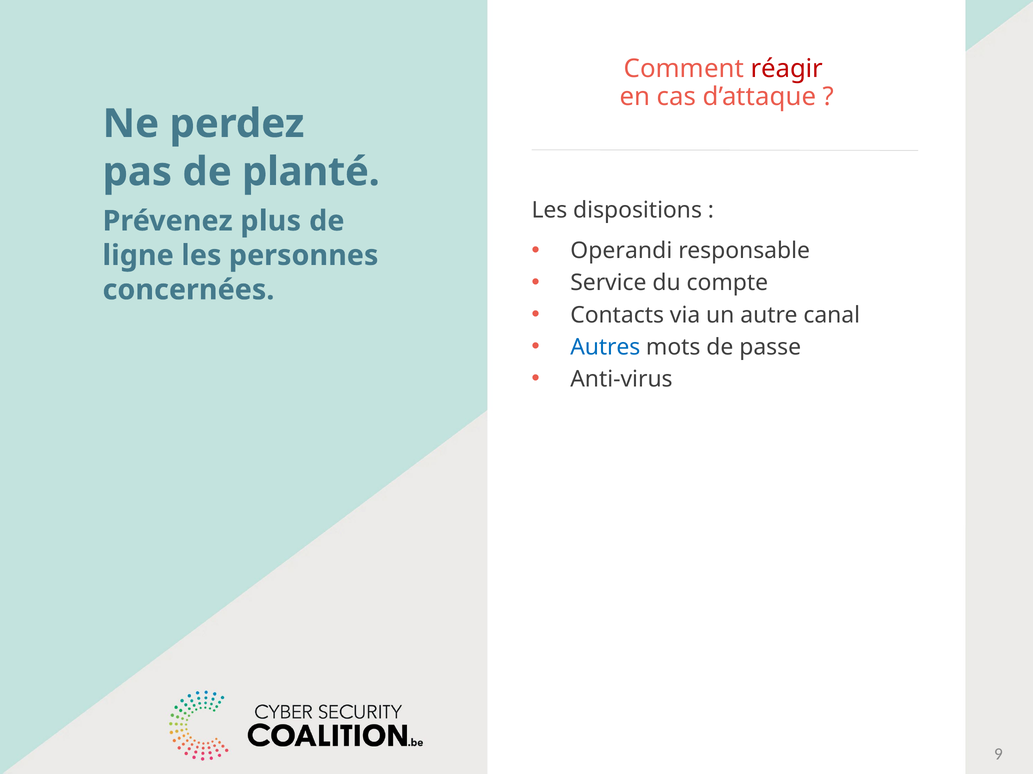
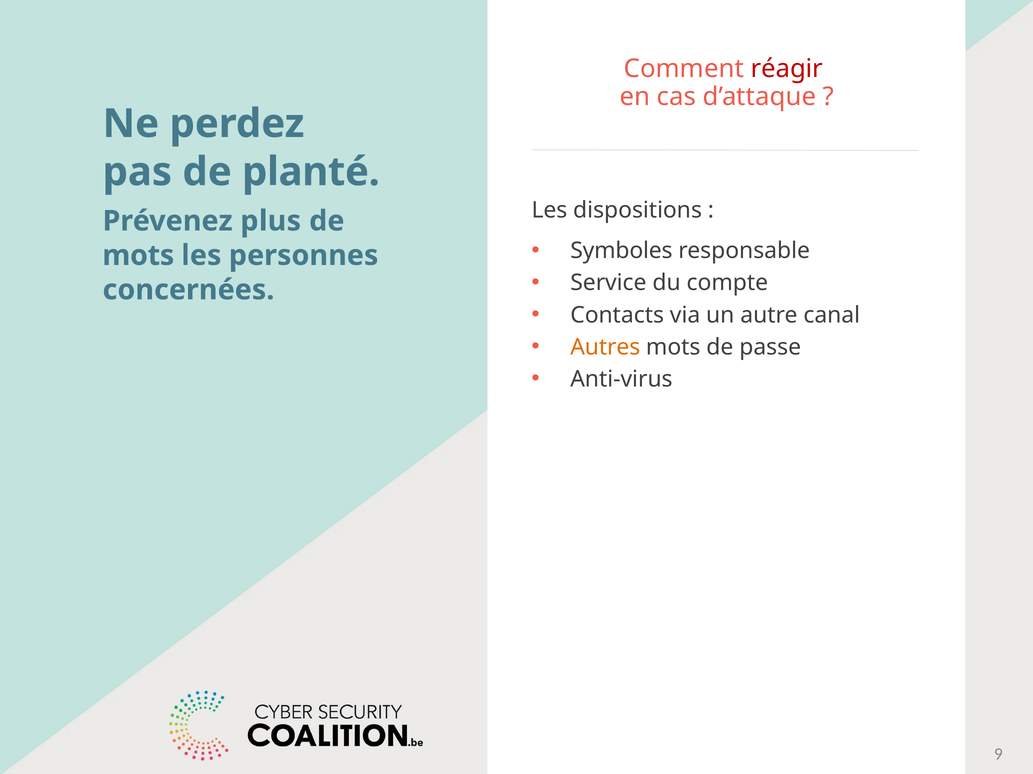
Operandi: Operandi -> Symboles (621, 251)
ligne: ligne -> mots (138, 256)
Autres colour: blue -> orange (605, 347)
